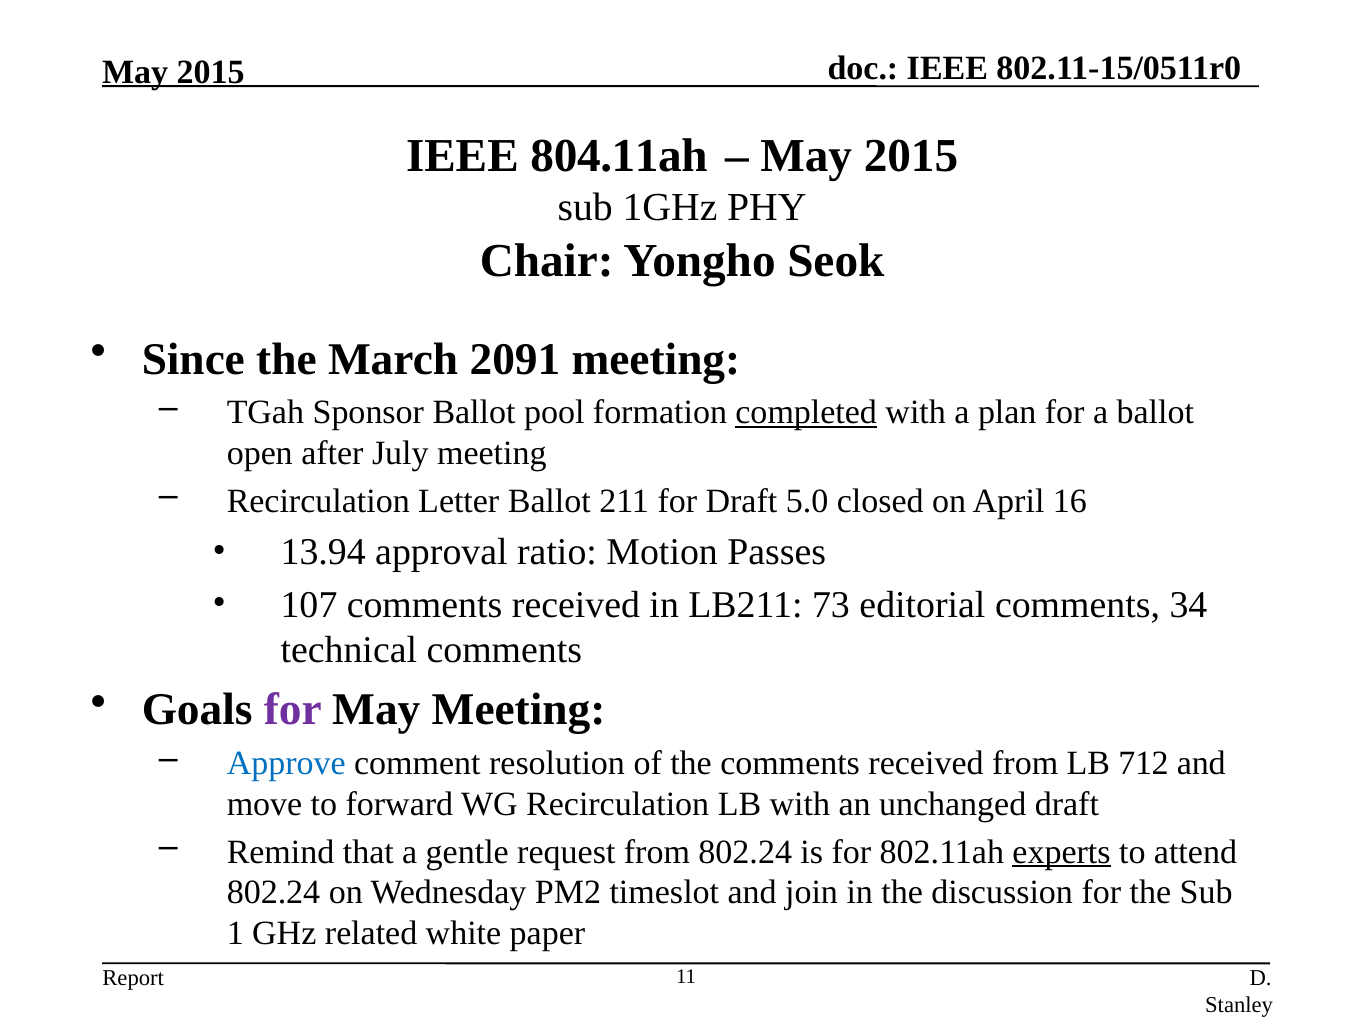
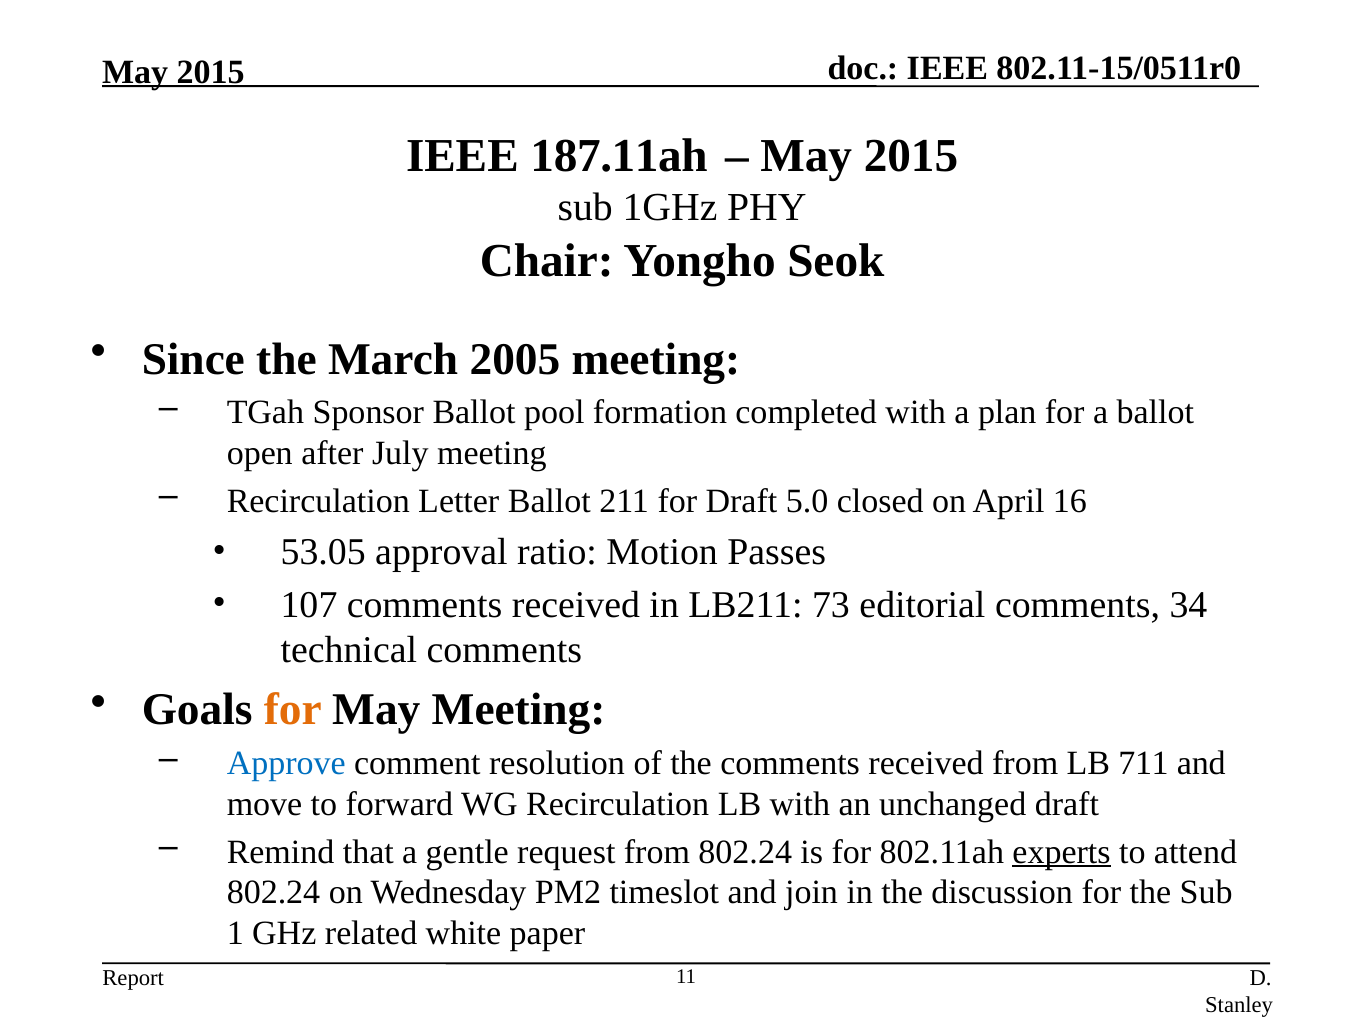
804.11ah: 804.11ah -> 187.11ah (619, 156)
2091: 2091 -> 2005 (515, 359)
completed underline: present -> none (806, 413)
13.94: 13.94 -> 53.05 (323, 552)
for colour: purple -> orange (293, 710)
712: 712 -> 711 (1144, 764)
